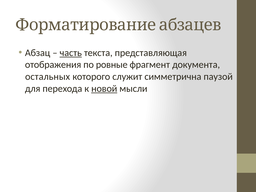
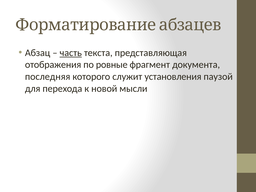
остальных: остальных -> последняя (48, 77)
симметрична: симметрична -> установления (173, 77)
новой underline: present -> none (104, 89)
